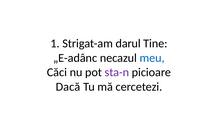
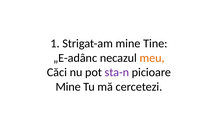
Strigat-am darul: darul -> mine (128, 44)
meu colour: blue -> orange (152, 58)
Dacă: Dacă -> Mine (68, 87)
